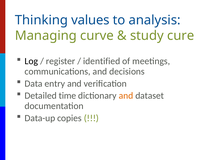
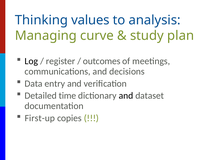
cure: cure -> plan (181, 36)
identified: identified -> outcomes (102, 61)
and colour: orange -> black (126, 96)
Data-up: Data-up -> First-up (40, 118)
